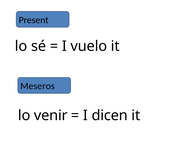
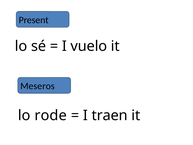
venir: venir -> rode (51, 115)
dicen: dicen -> traen (110, 115)
